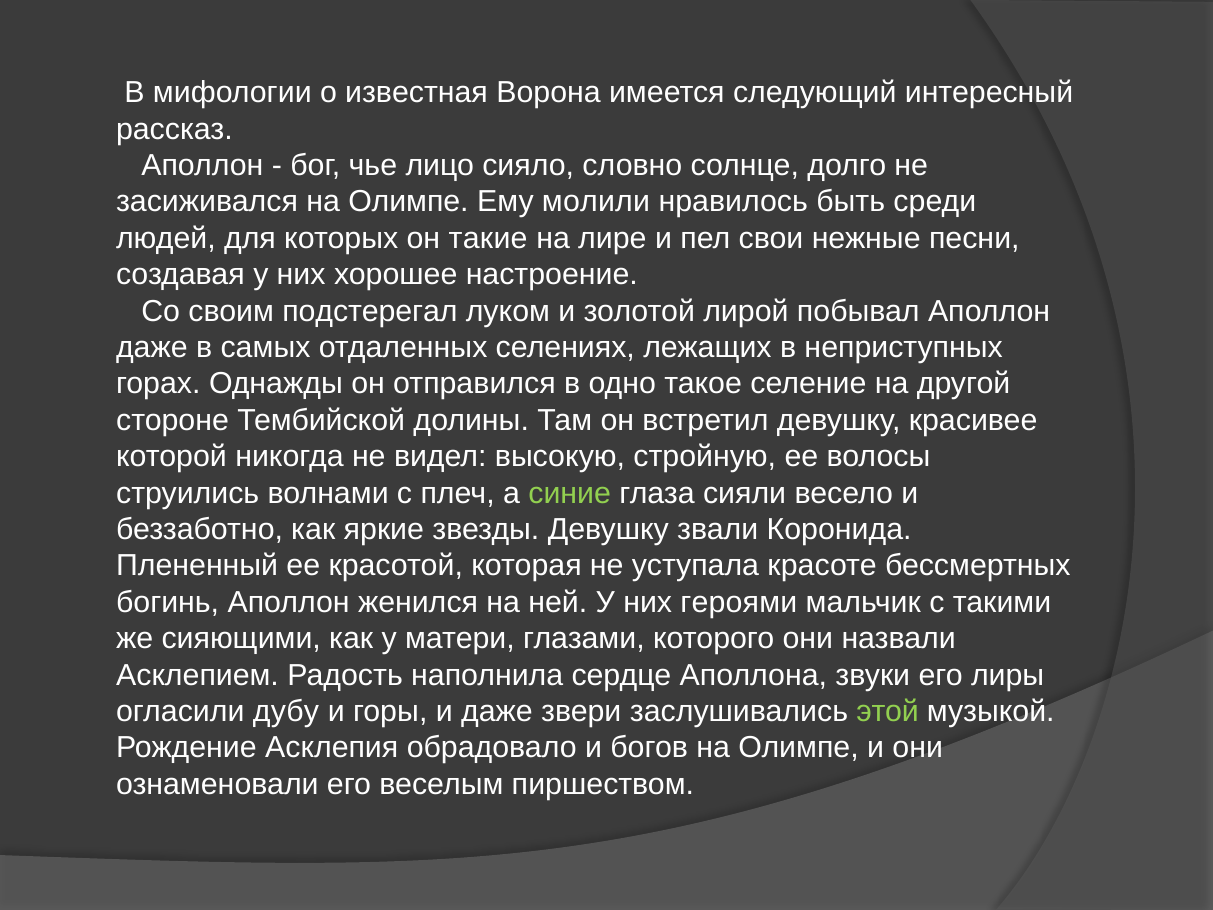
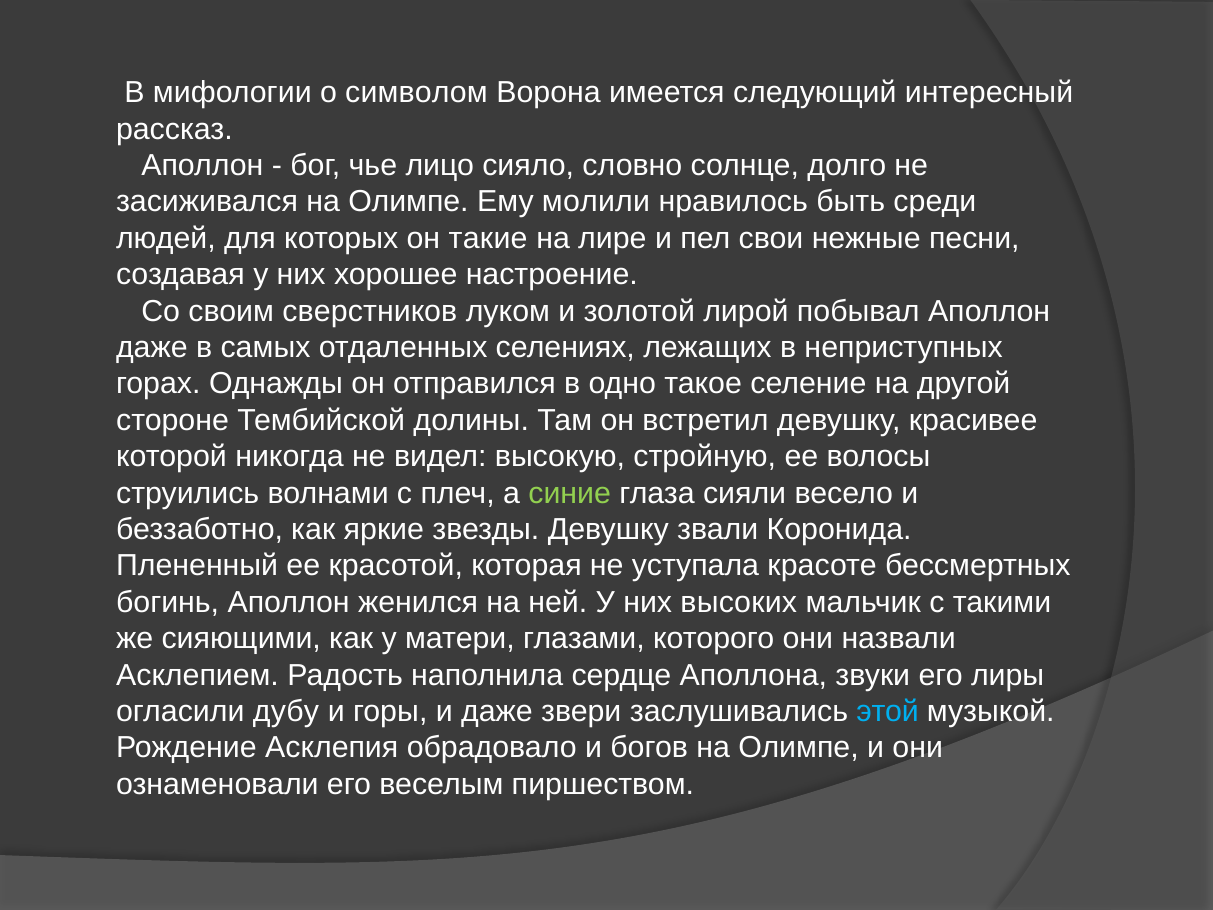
известная: известная -> символом (416, 93)
подстерегал: подстерегал -> сверстников (370, 311)
героями: героями -> высоких (739, 602)
этой colour: light green -> light blue (888, 711)
